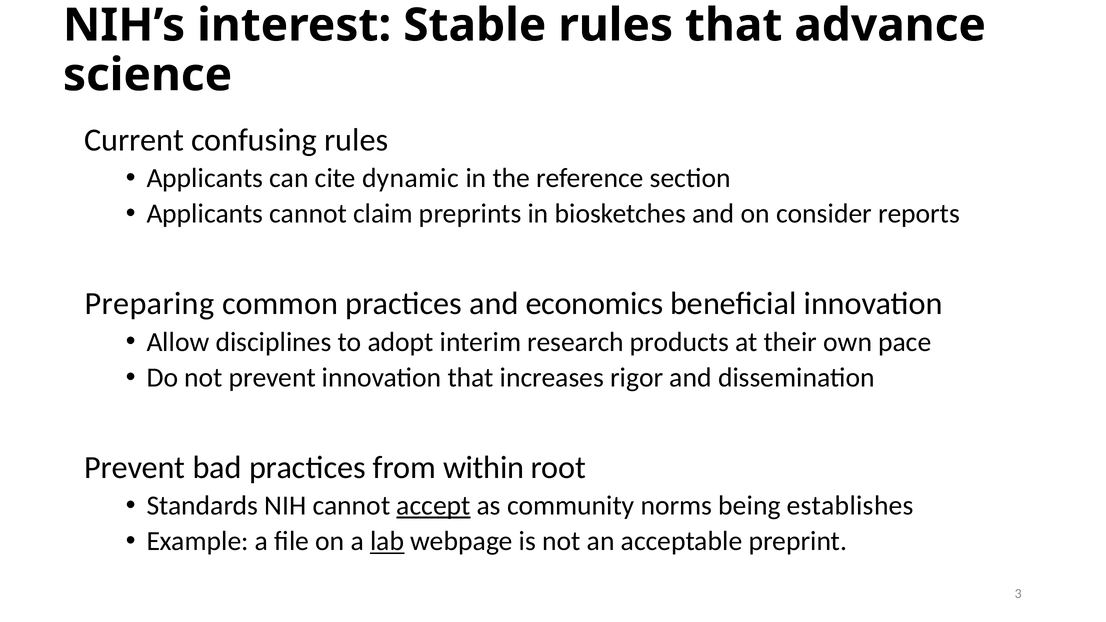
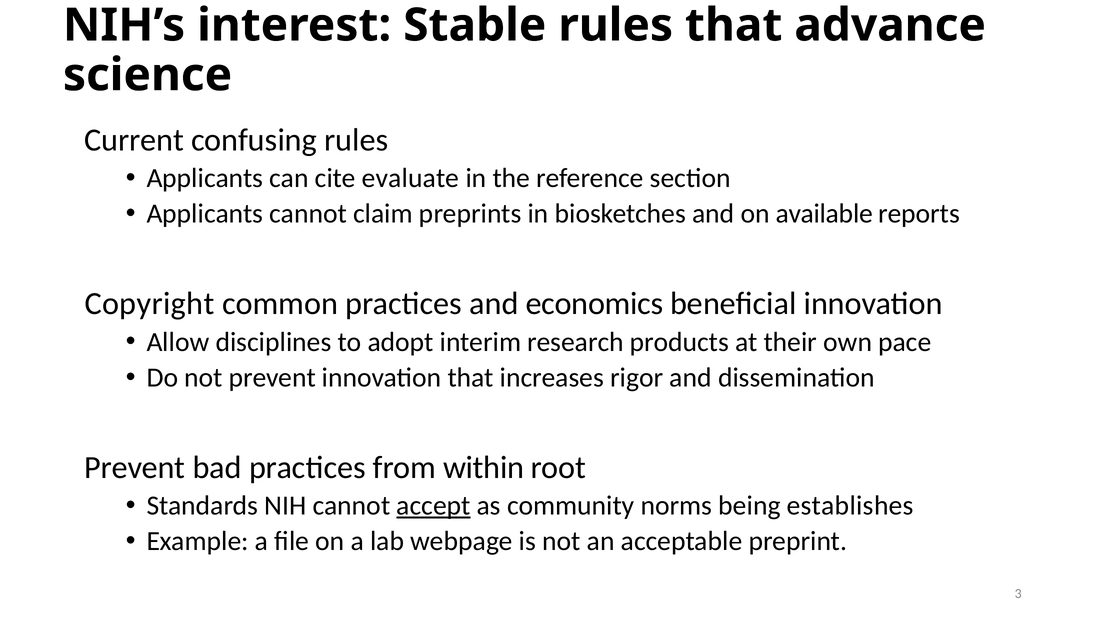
dynamic: dynamic -> evaluate (410, 178)
consider: consider -> available (824, 214)
Preparing: Preparing -> Copyright (150, 304)
lab underline: present -> none (387, 541)
